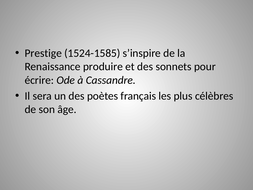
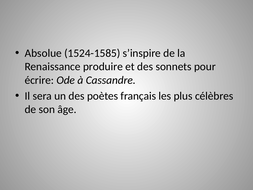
Prestige: Prestige -> Absolue (43, 53)
